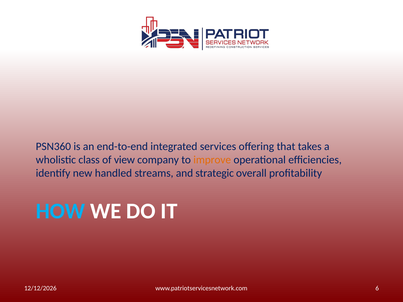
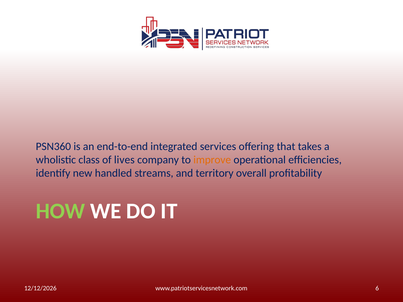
view: view -> lives (124, 160)
strategic: strategic -> territory (215, 173)
HOW colour: light blue -> light green (61, 211)
